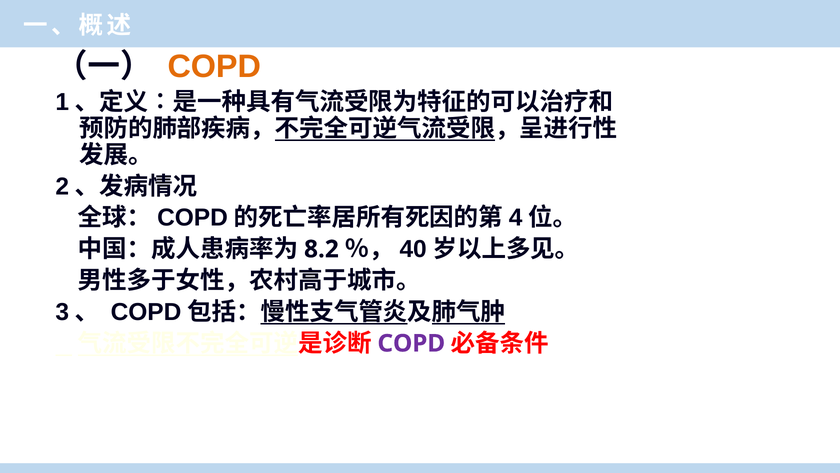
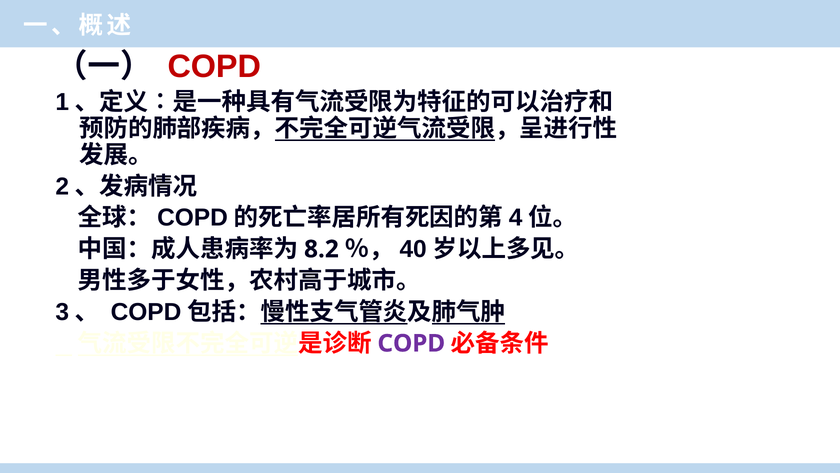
COPD colour: orange -> red (214, 66)
